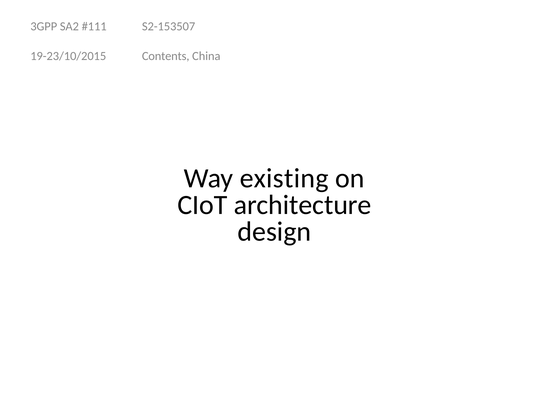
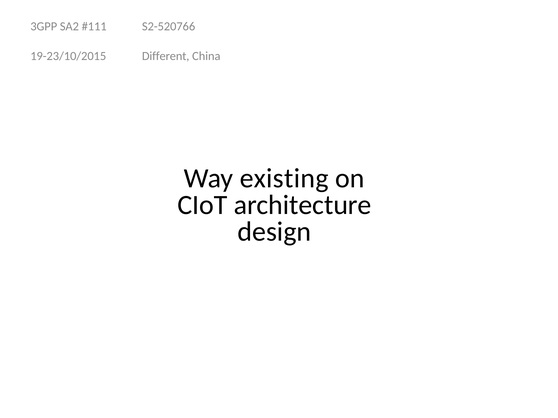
S2-153507: S2-153507 -> S2-520766 (169, 26)
Contents: Contents -> Different (166, 56)
